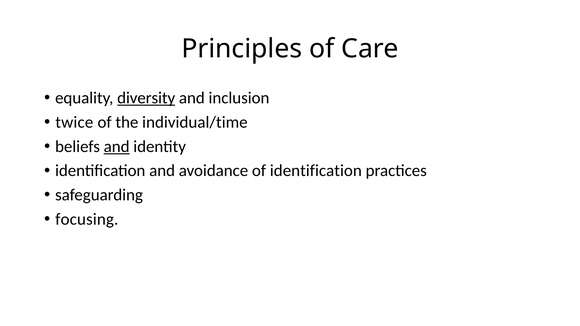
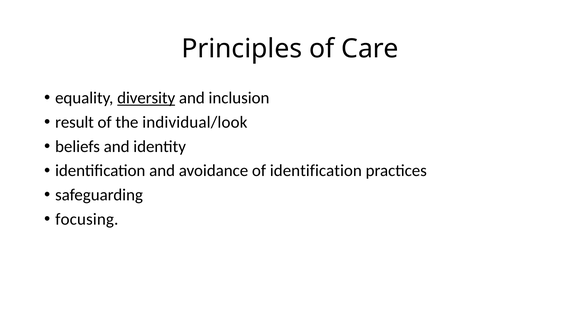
twice: twice -> result (74, 122)
individual/time: individual/time -> individual/look (195, 122)
and underline: present -> none (117, 147)
